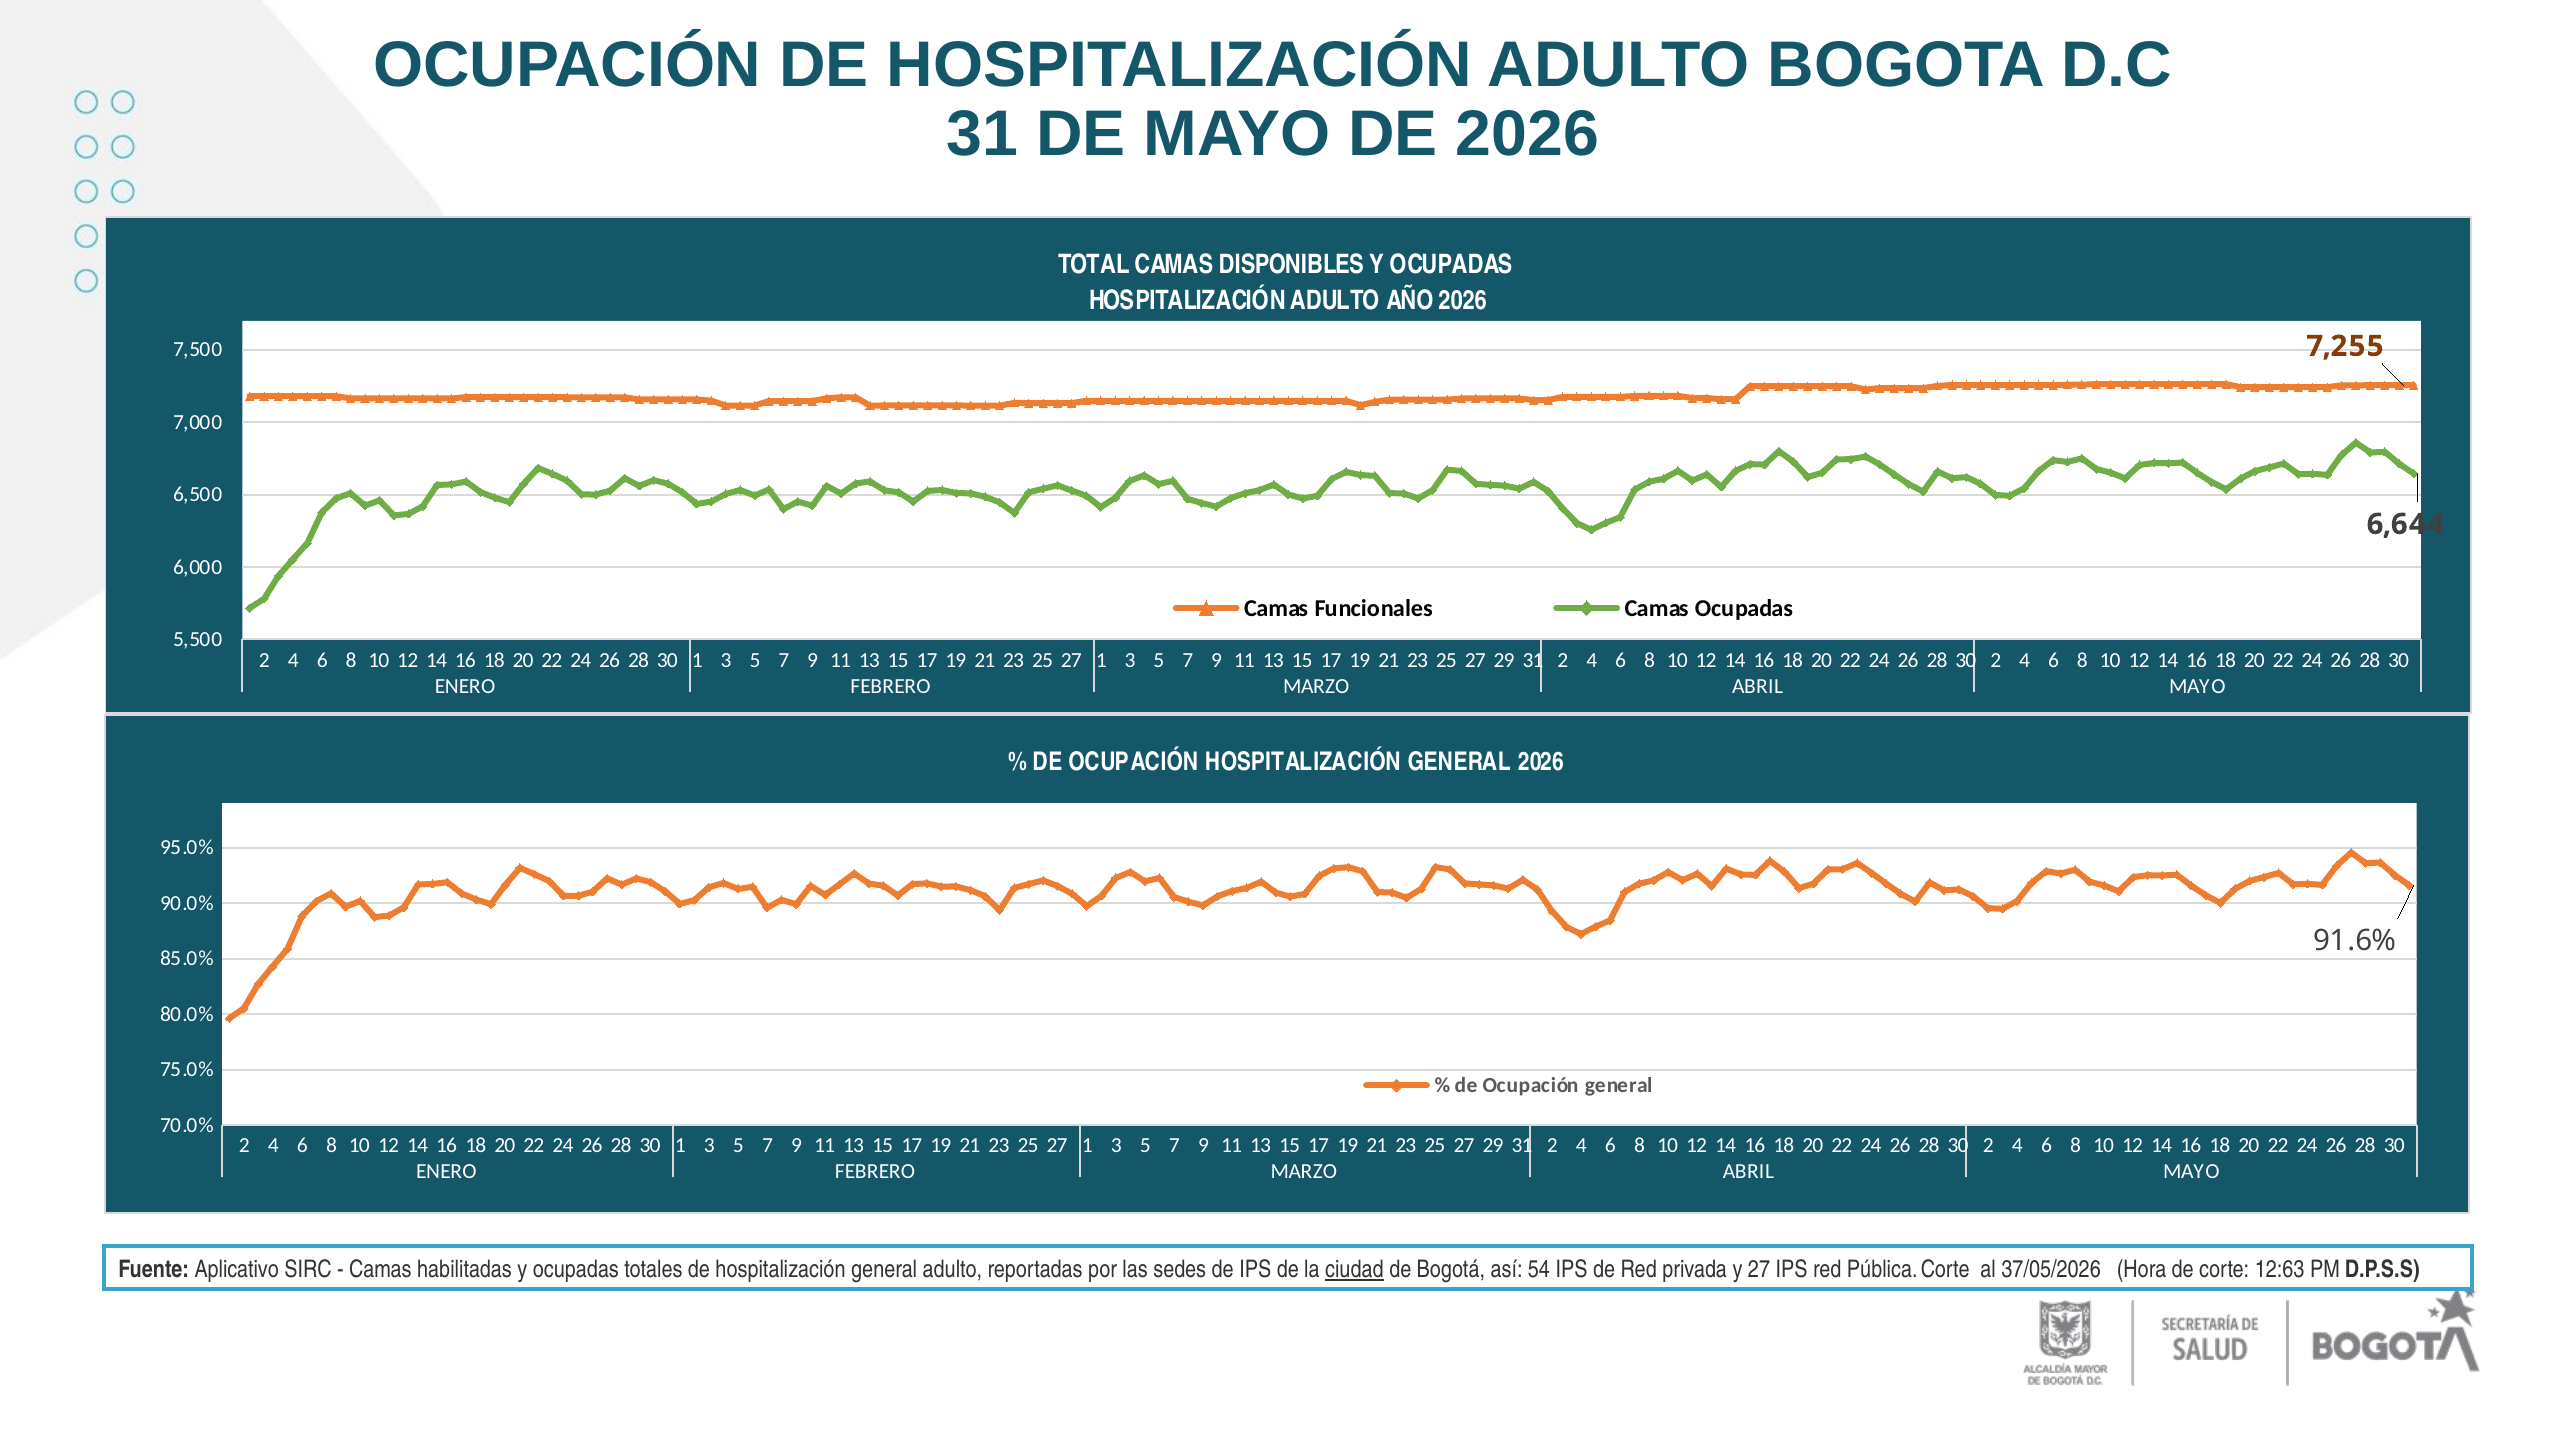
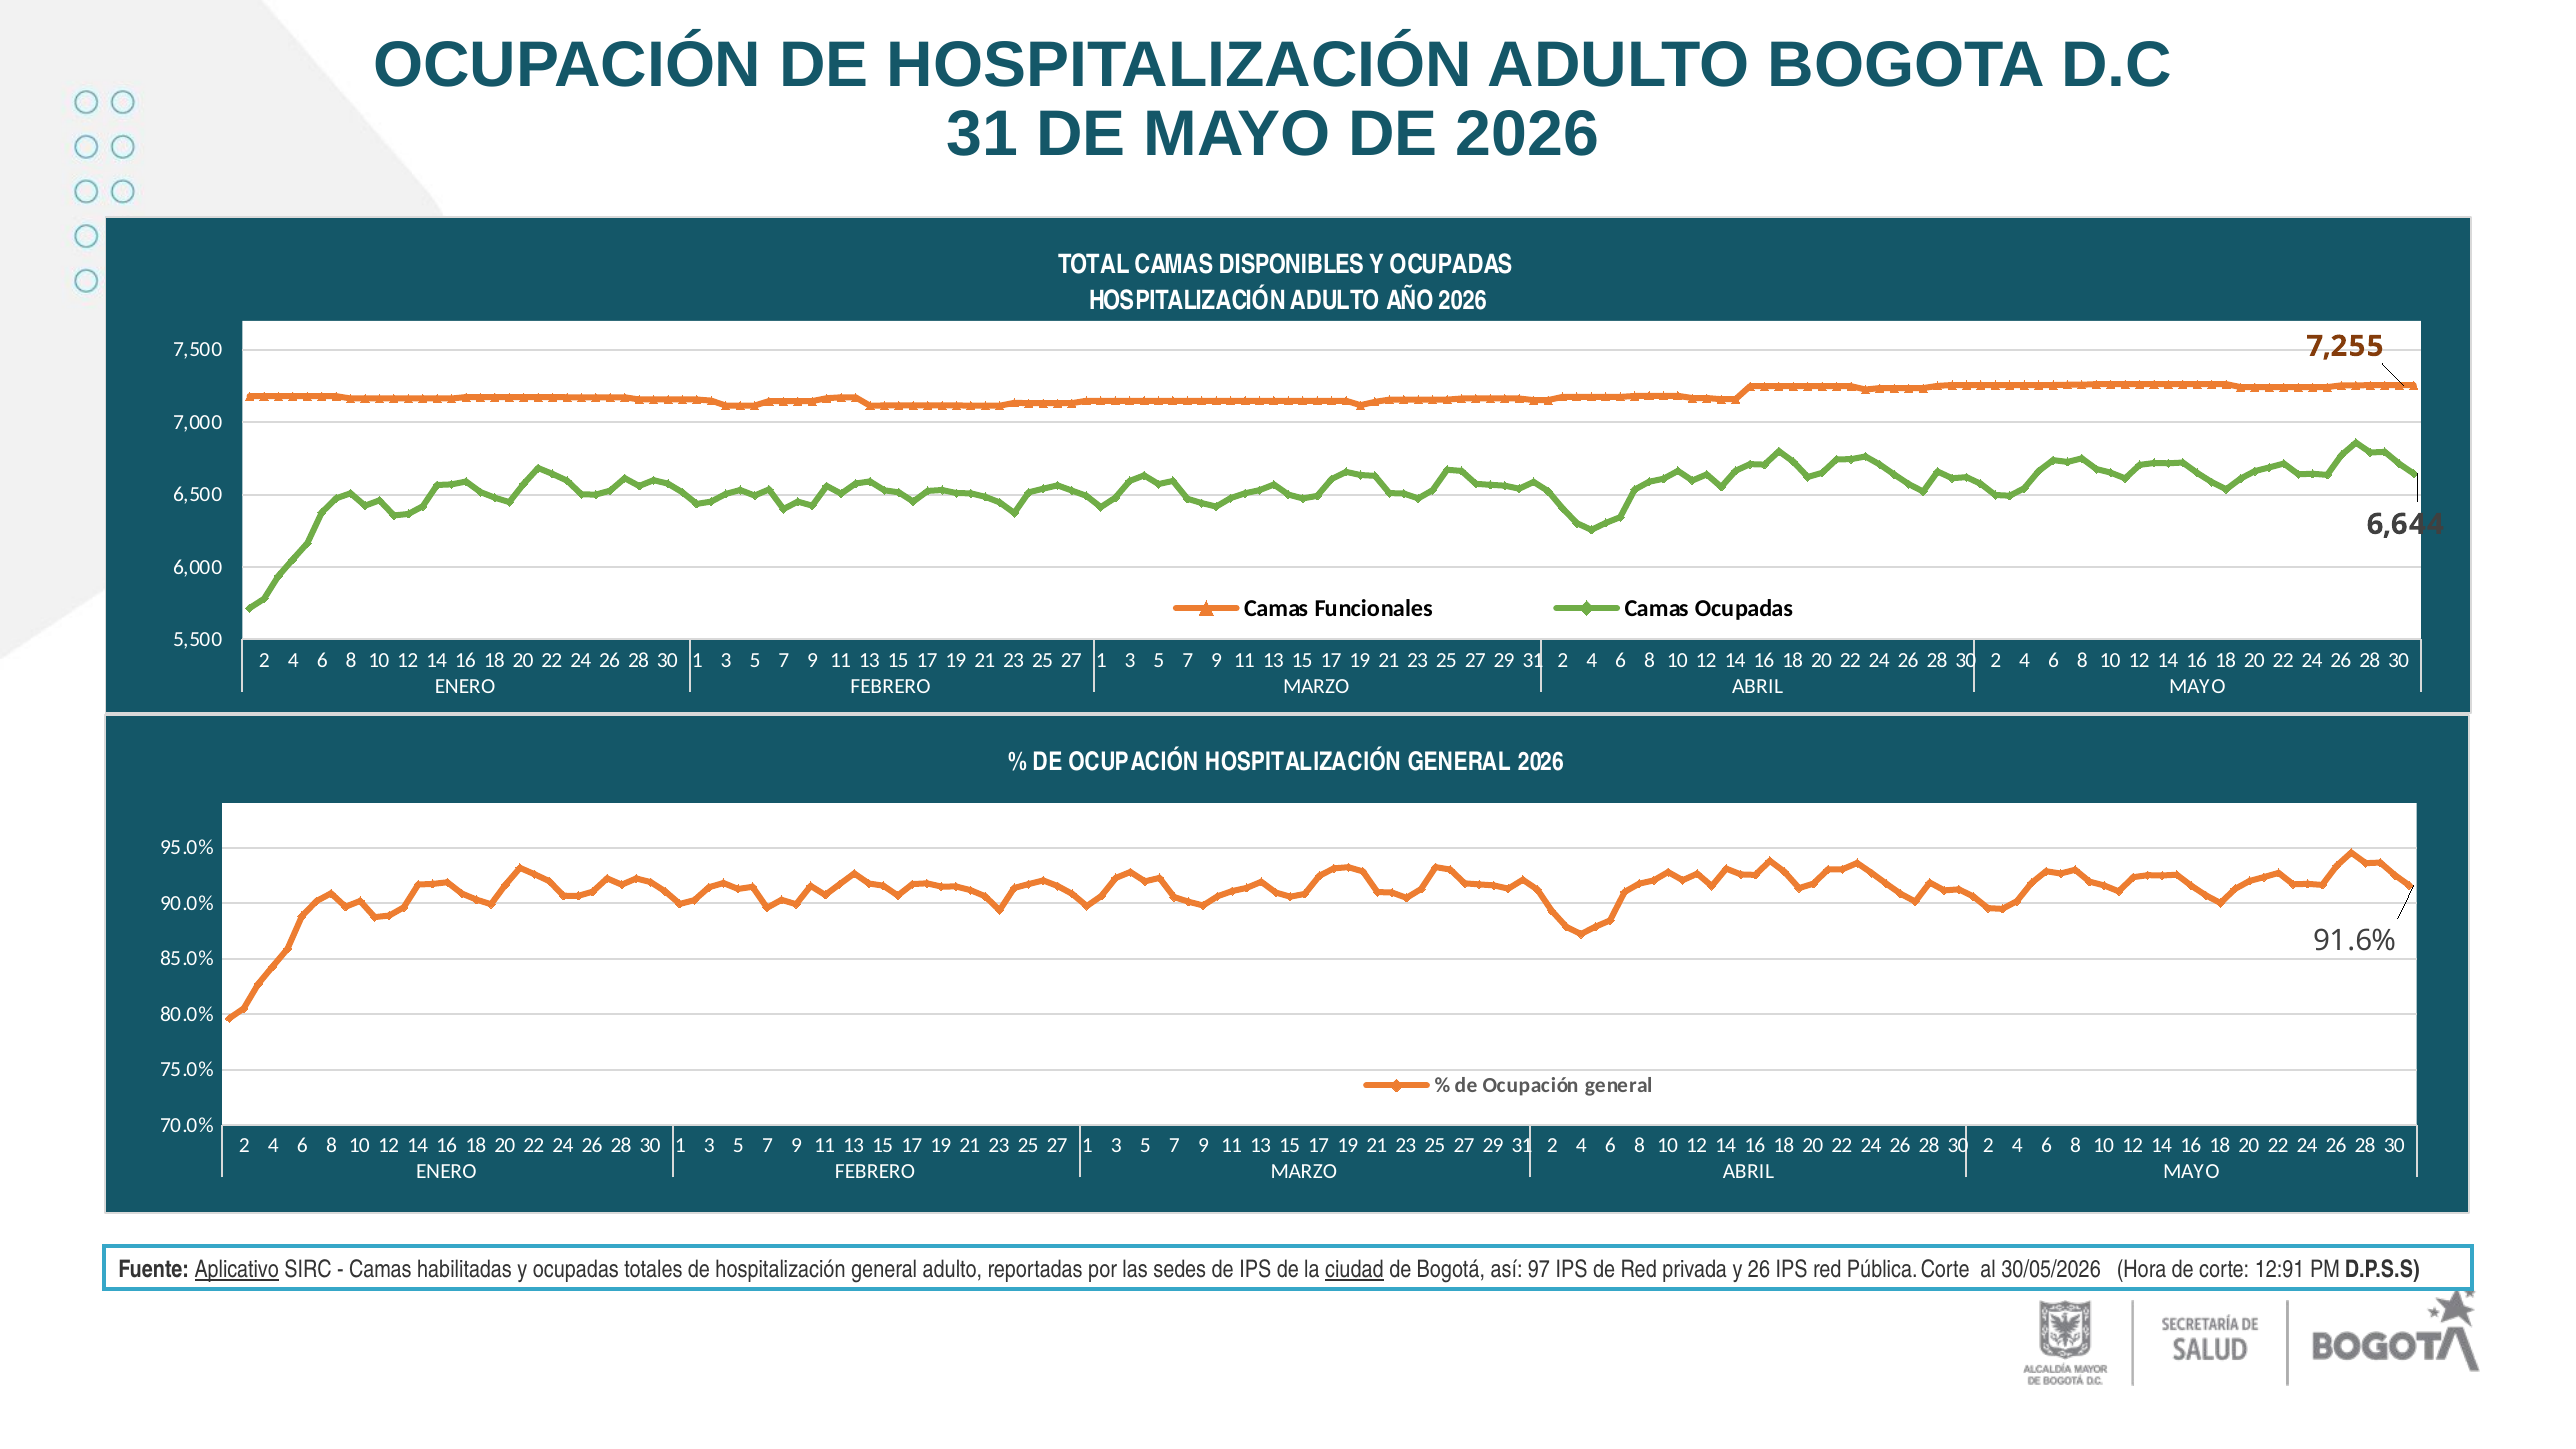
Aplicativo underline: none -> present (237, 1270)
54: 54 -> 97 (1539, 1270)
y 27: 27 -> 26 (1759, 1270)
37/05/2026: 37/05/2026 -> 30/05/2026 (2051, 1270)
12:63: 12:63 -> 12:91 (2280, 1270)
